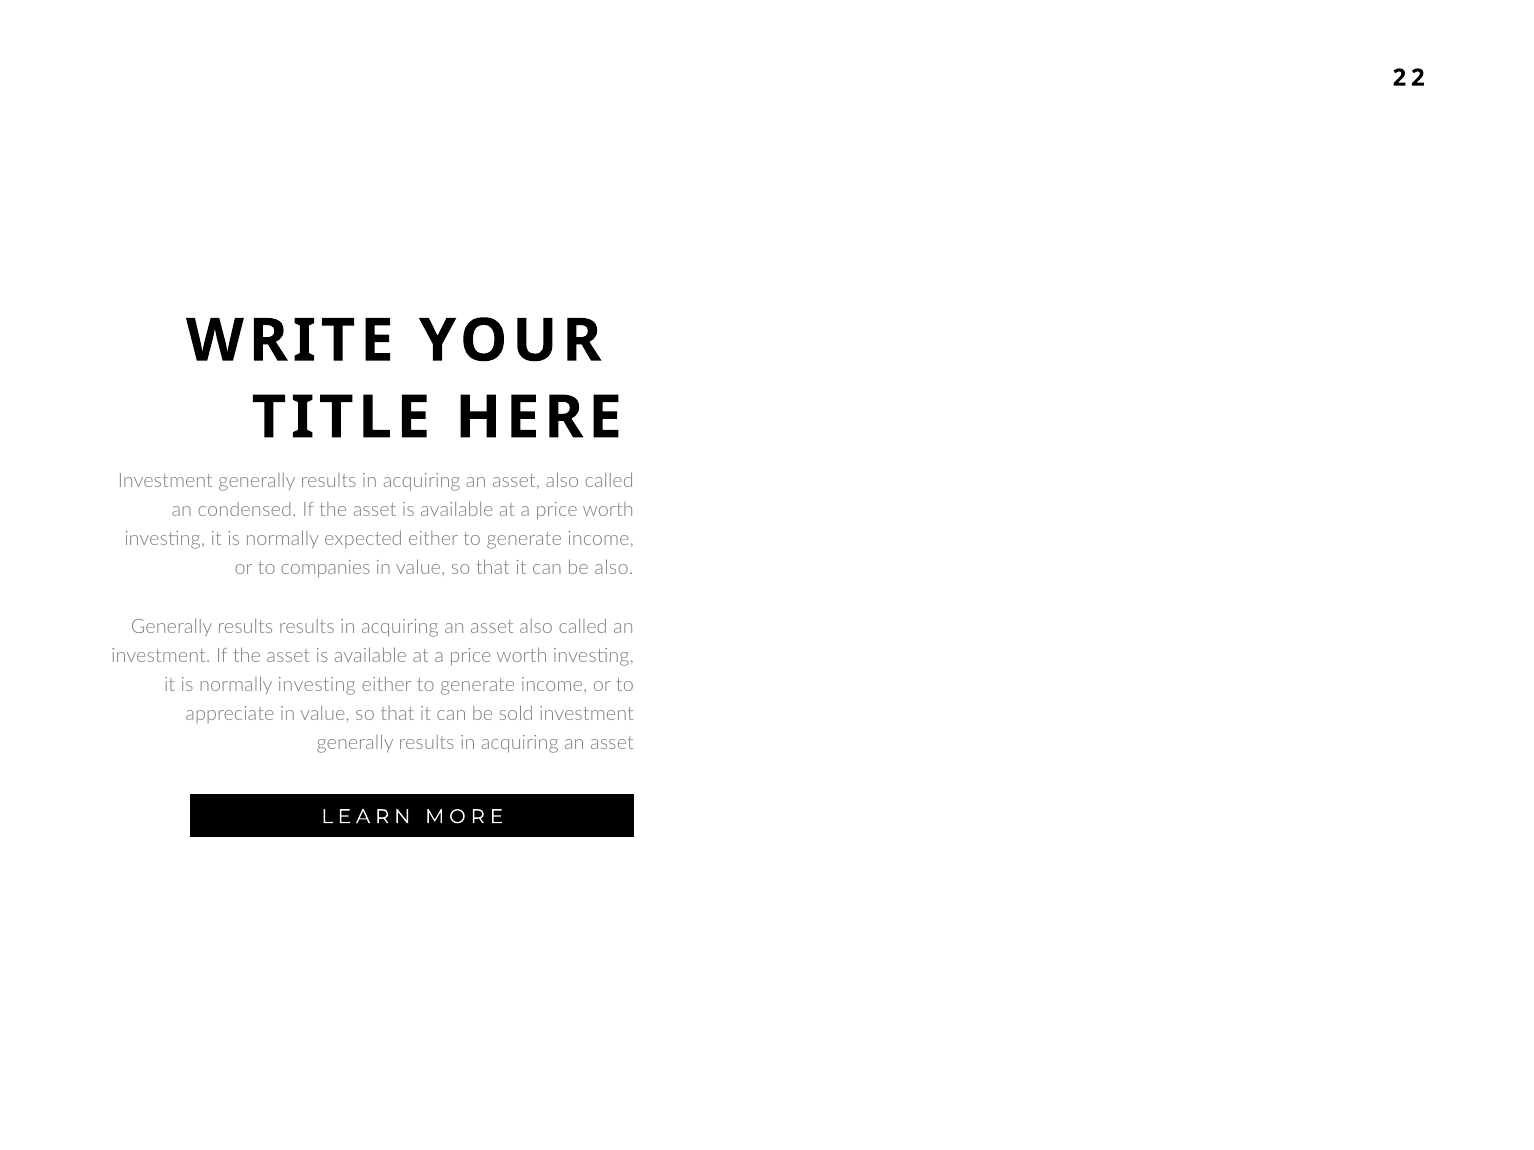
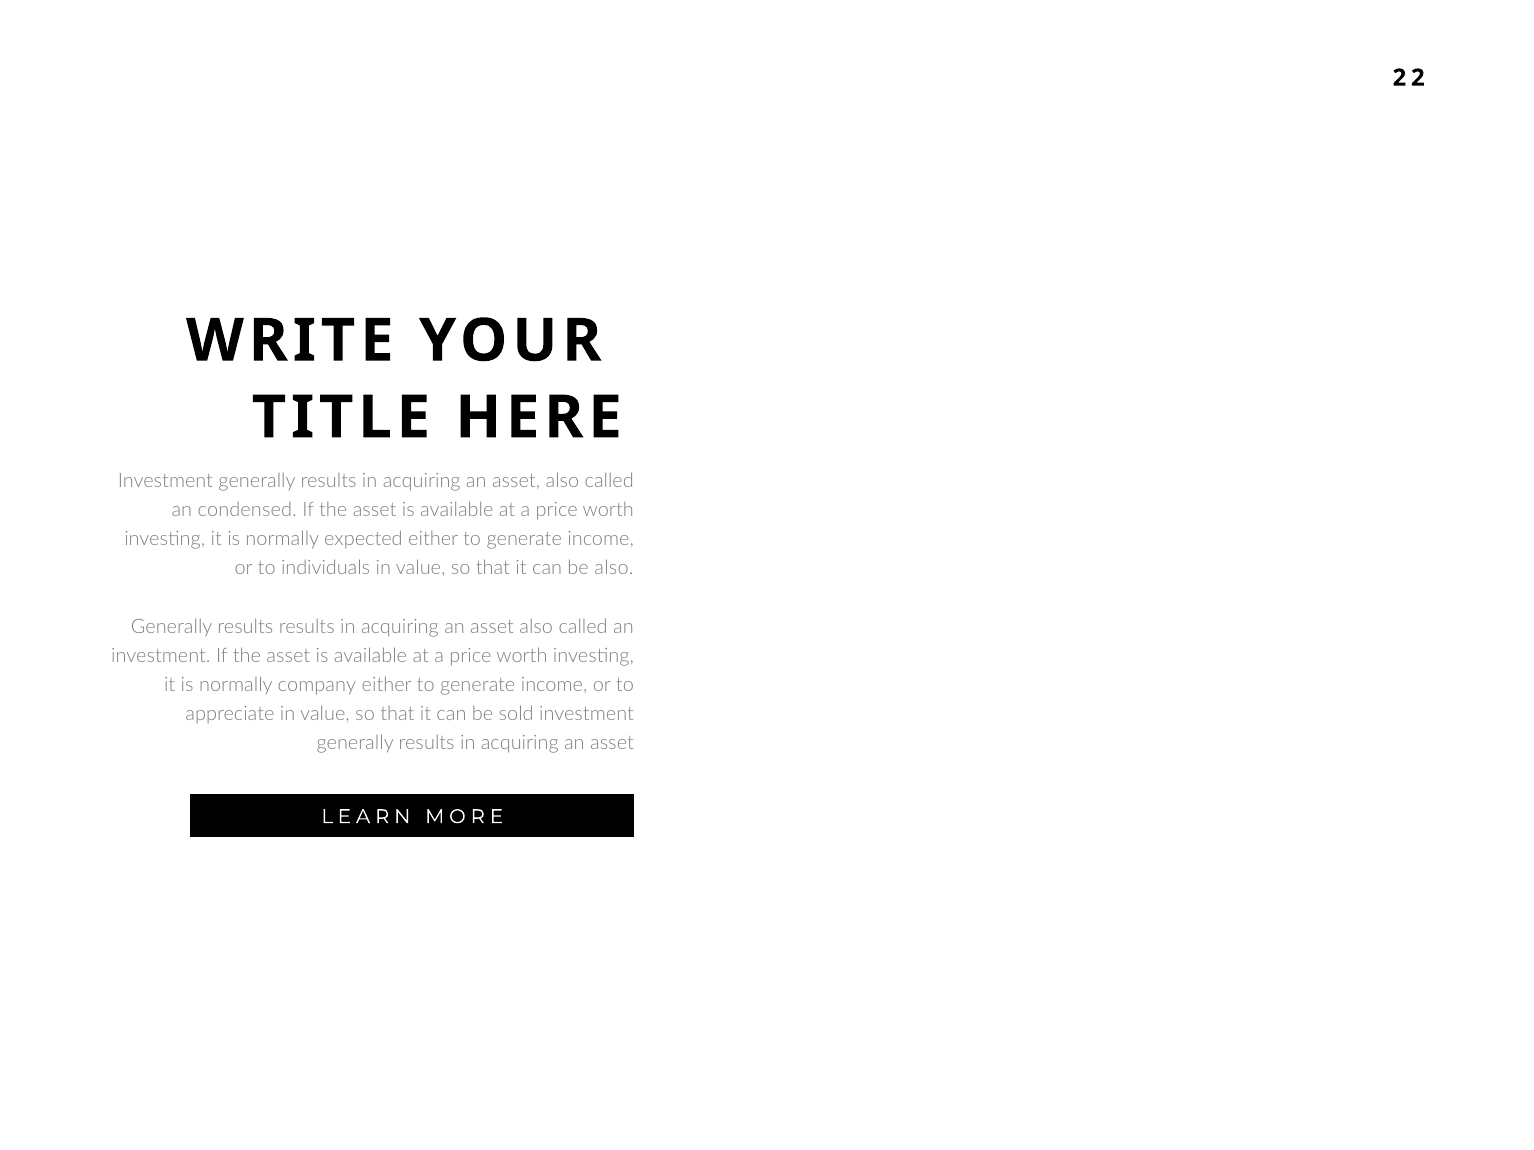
companies: companies -> individuals (326, 568)
normally investing: investing -> company (317, 685)
